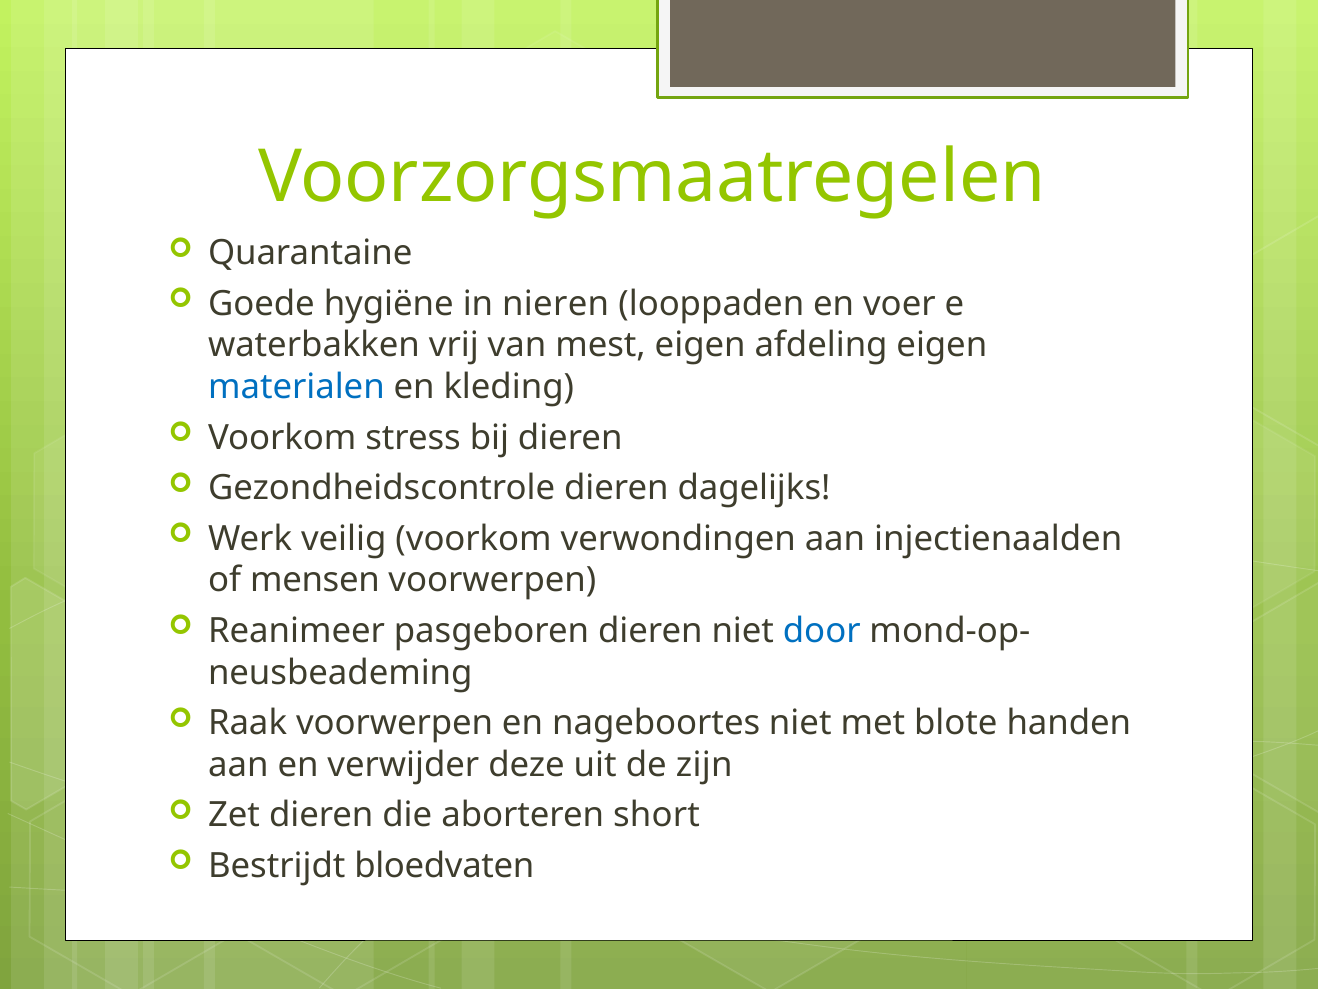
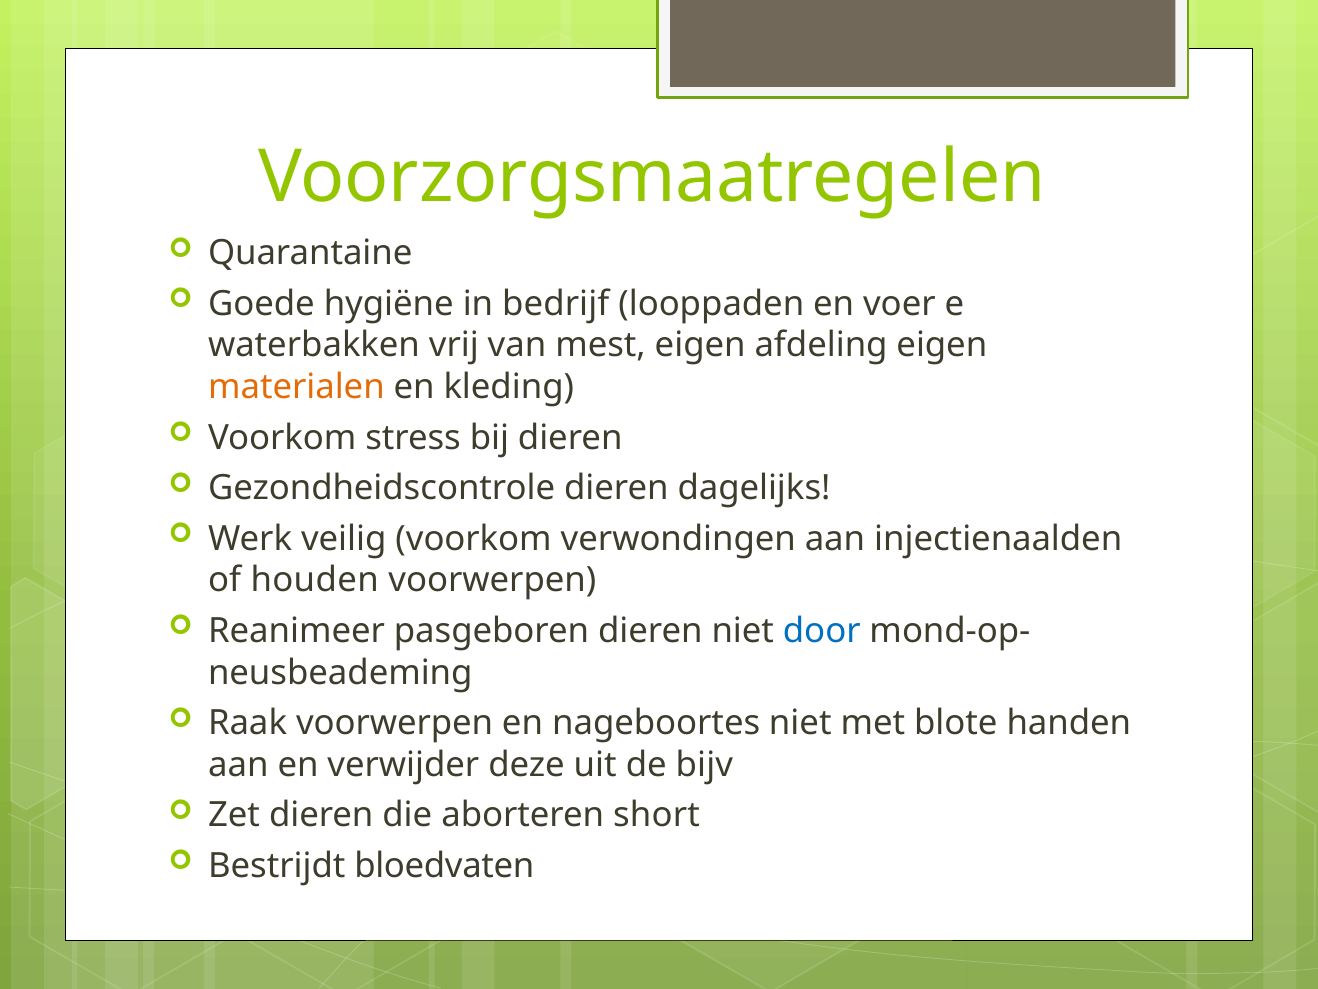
nieren: nieren -> bedrijf (556, 303)
materialen colour: blue -> orange (296, 387)
mensen: mensen -> houden (315, 580)
zijn: zijn -> bijv (704, 764)
